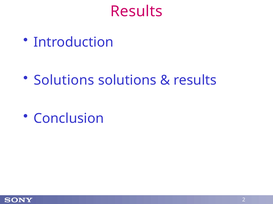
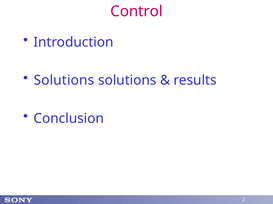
Results: Results -> Control (137, 11)
